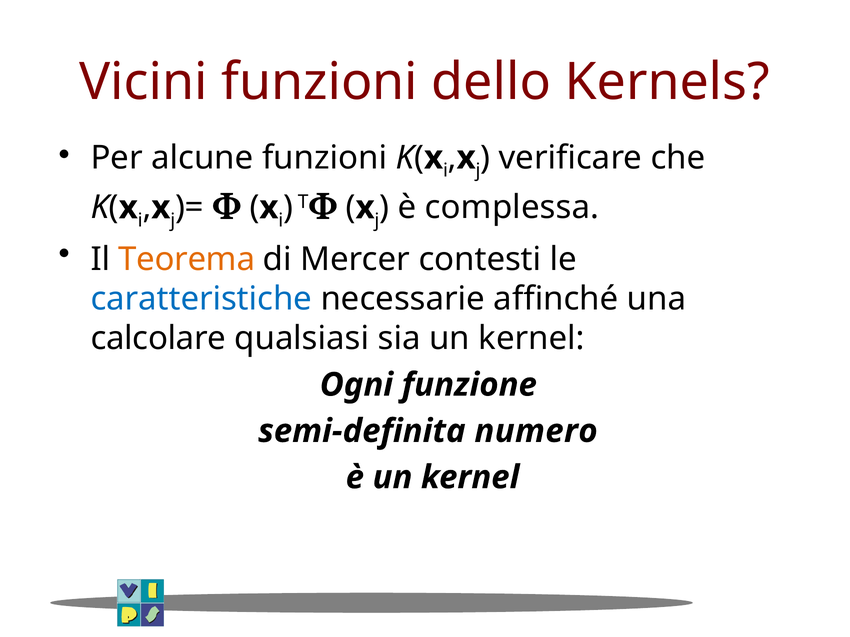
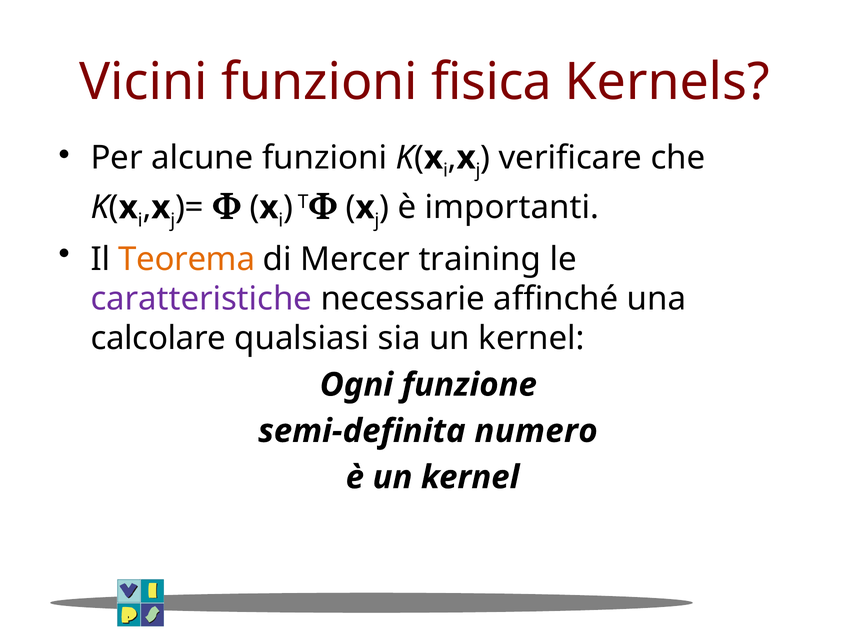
dello: dello -> fisica (492, 82)
complessa: complessa -> importanti (512, 208)
contesti: contesti -> training (480, 259)
caratteristiche colour: blue -> purple (201, 299)
